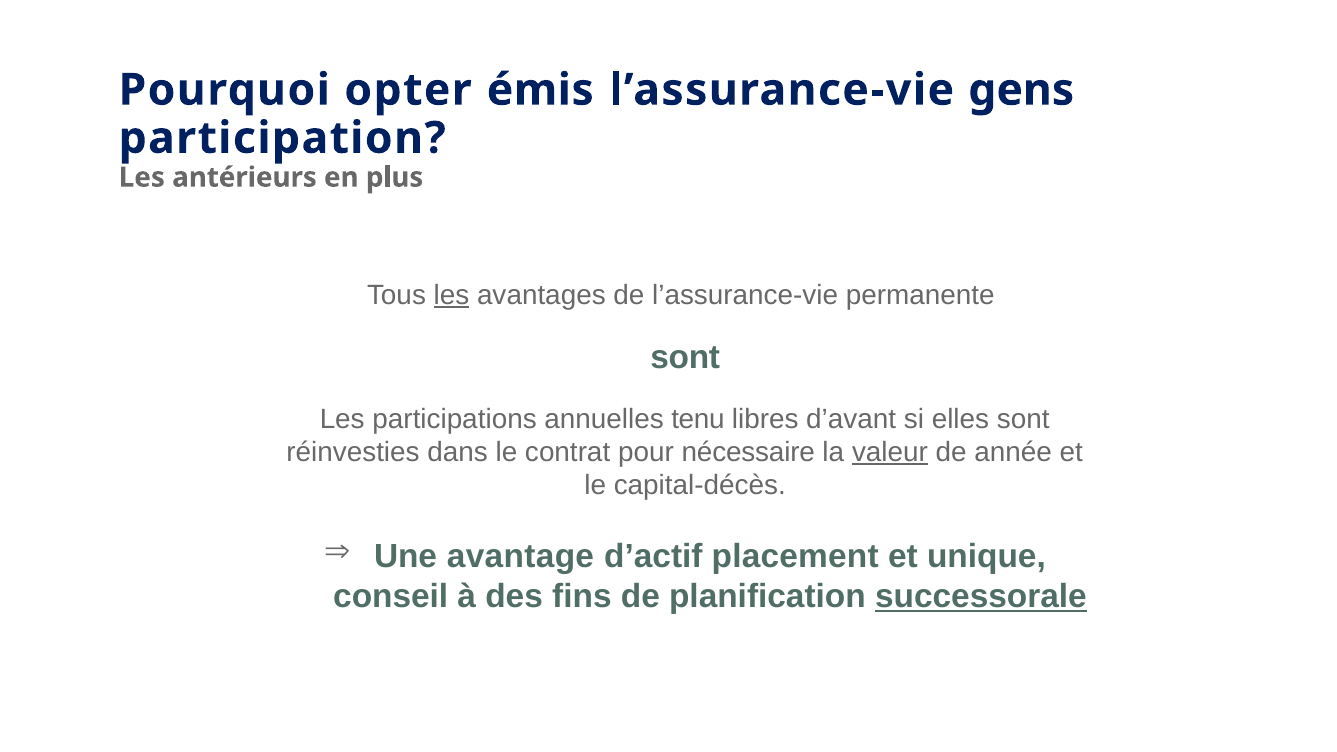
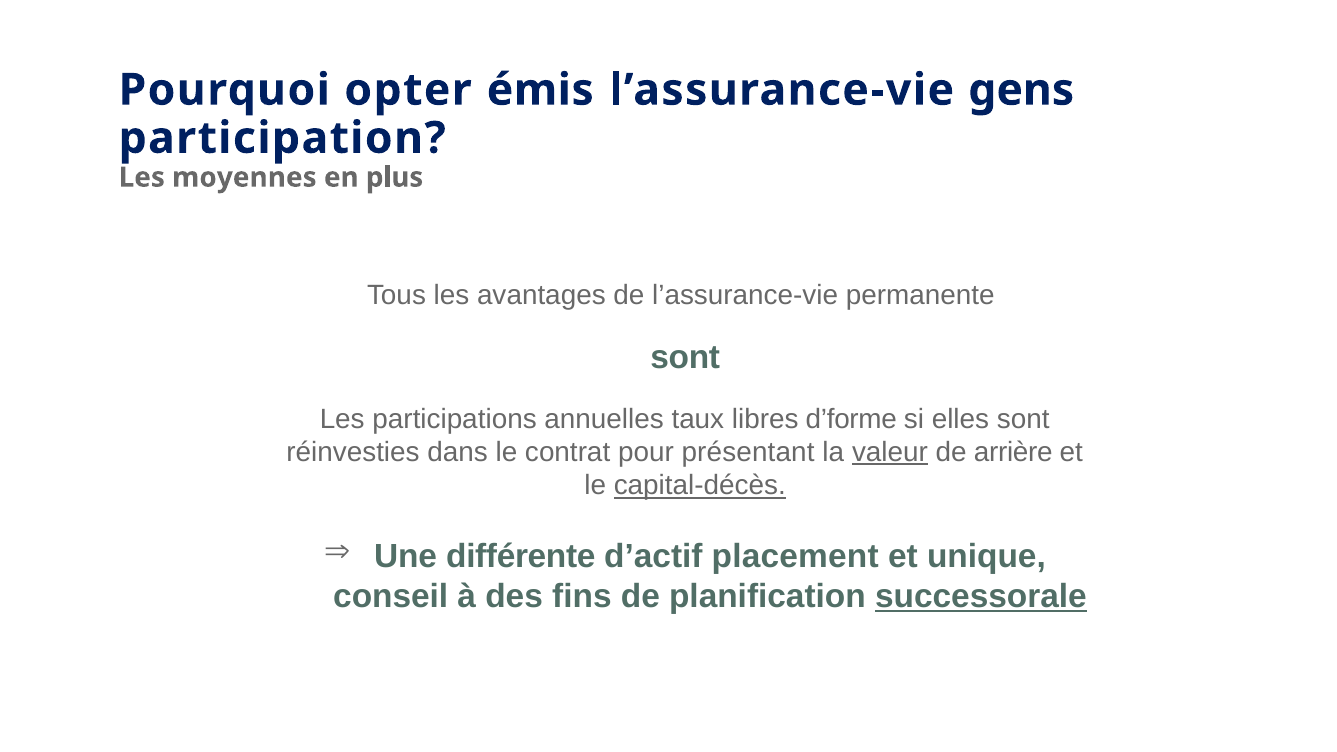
antérieurs: antérieurs -> moyennes (244, 177)
les underline: present -> none (452, 295)
tenu: tenu -> taux (698, 419)
d’avant: d’avant -> d’forme (851, 419)
nécessaire: nécessaire -> présentant (748, 452)
année: année -> arrière (1013, 452)
capital-décès underline: none -> present (700, 486)
avantage: avantage -> différente (521, 556)
